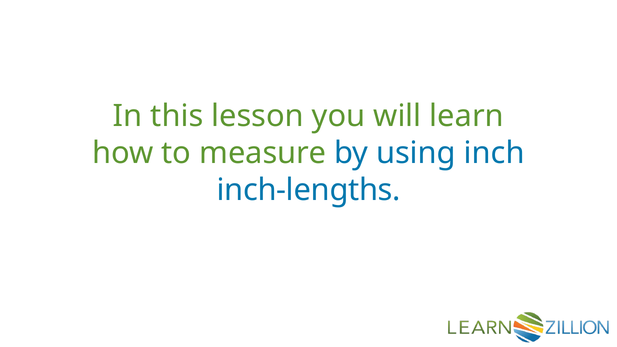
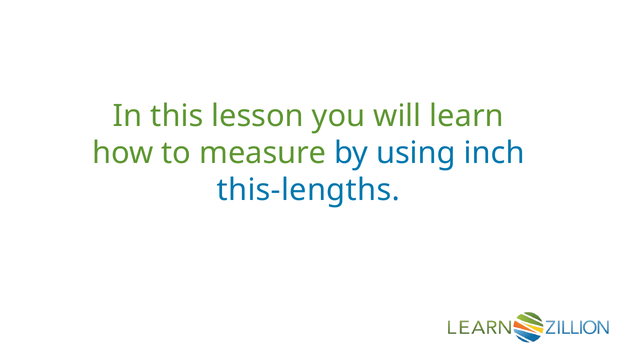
inch-lengths: inch-lengths -> this-lengths (308, 190)
